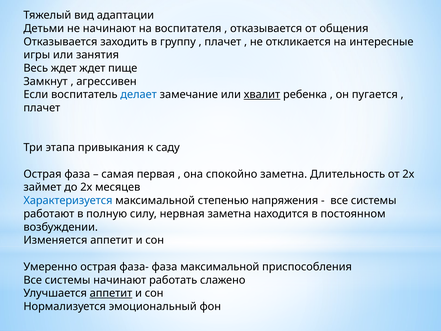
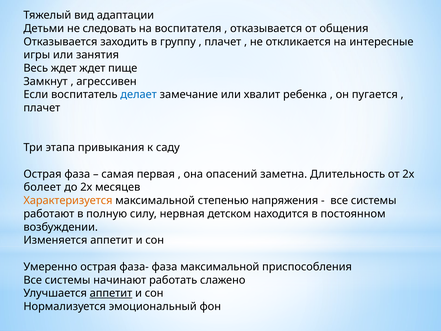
не начинают: начинают -> следовать (109, 28)
хвалит underline: present -> none (262, 95)
спокойно: спокойно -> опасений (232, 174)
займет: займет -> болеет (42, 187)
Характеризуется colour: blue -> orange (68, 200)
нервная заметна: заметна -> детском (229, 214)
